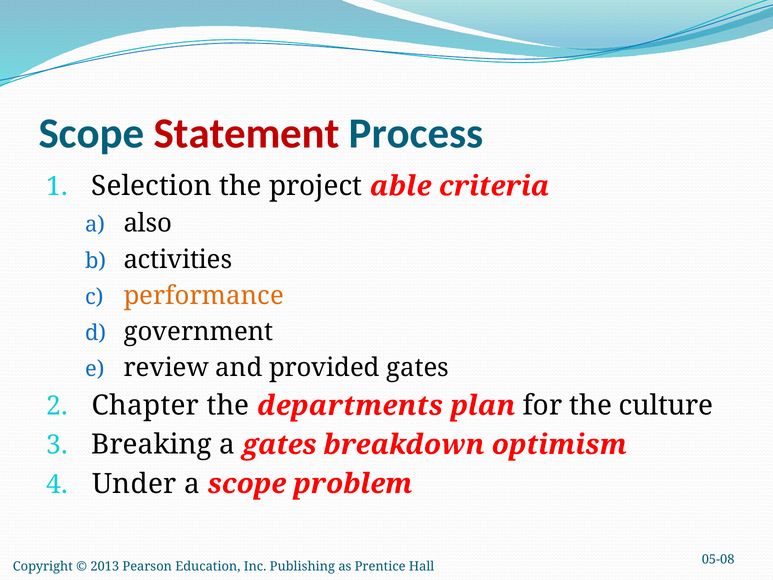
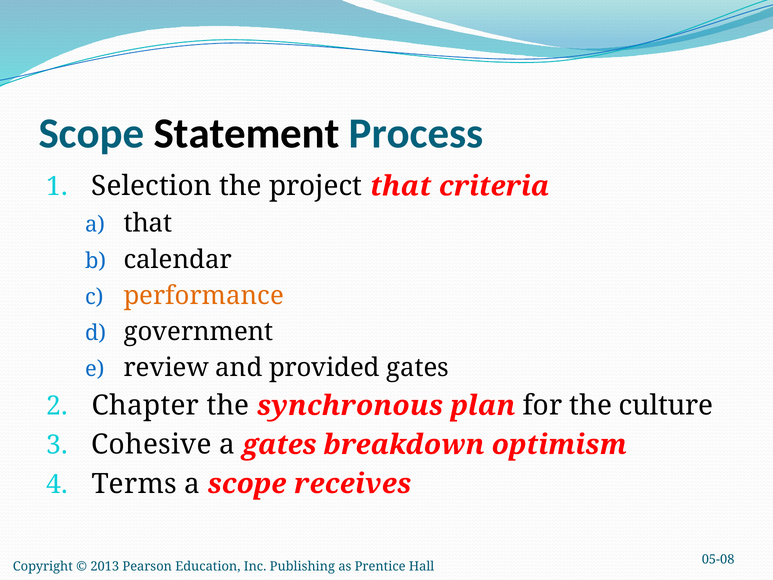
Statement colour: red -> black (247, 133)
project able: able -> that (401, 186)
a also: also -> that (148, 223)
activities: activities -> calendar (178, 259)
departments: departments -> synchronous (350, 406)
Breaking: Breaking -> Cohesive (152, 445)
Under: Under -> Terms (134, 484)
problem: problem -> receives (353, 484)
